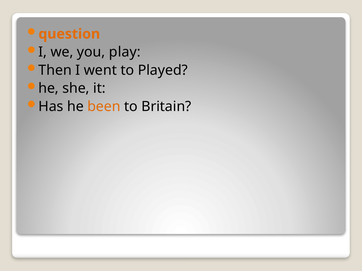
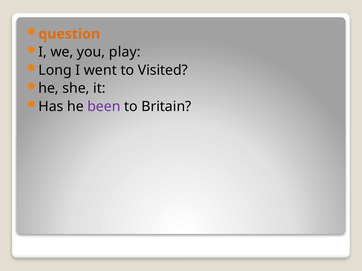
Then: Then -> Long (55, 70)
Played: Played -> Visited (163, 70)
been colour: orange -> purple (104, 107)
